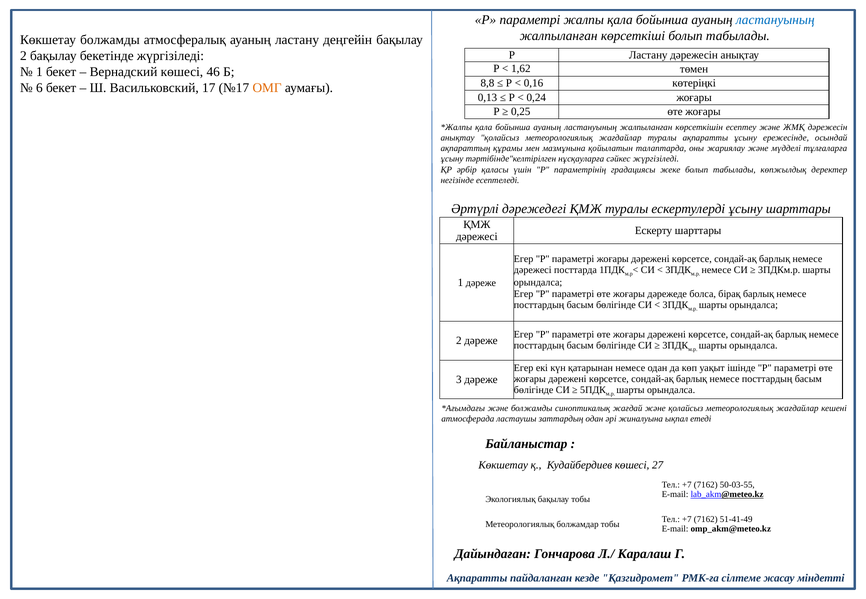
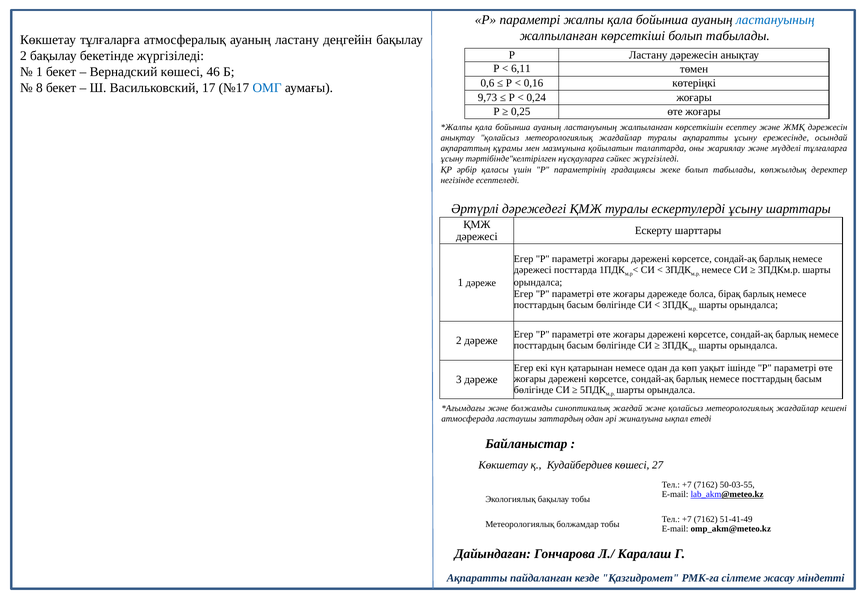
Көкшетау болжамды: болжамды -> тұлғаларға (110, 40)
1,62: 1,62 -> 6,11 (521, 69)
8,8: 8,8 -> 0,6 (487, 83)
6: 6 -> 8 (39, 88)
ОМГ colour: orange -> blue (267, 88)
0,13: 0,13 -> 9,73 (487, 97)
